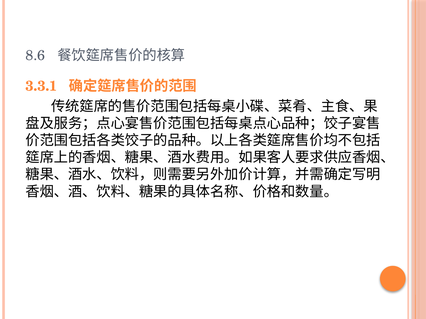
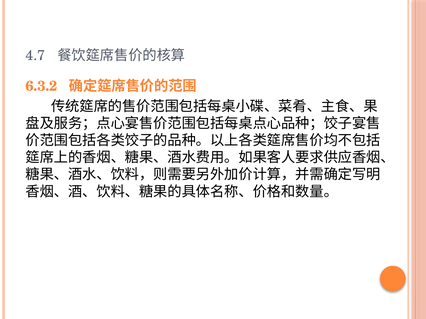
8.6: 8.6 -> 4.7 (35, 56)
3.3.1: 3.3.1 -> 6.3.2 (41, 86)
